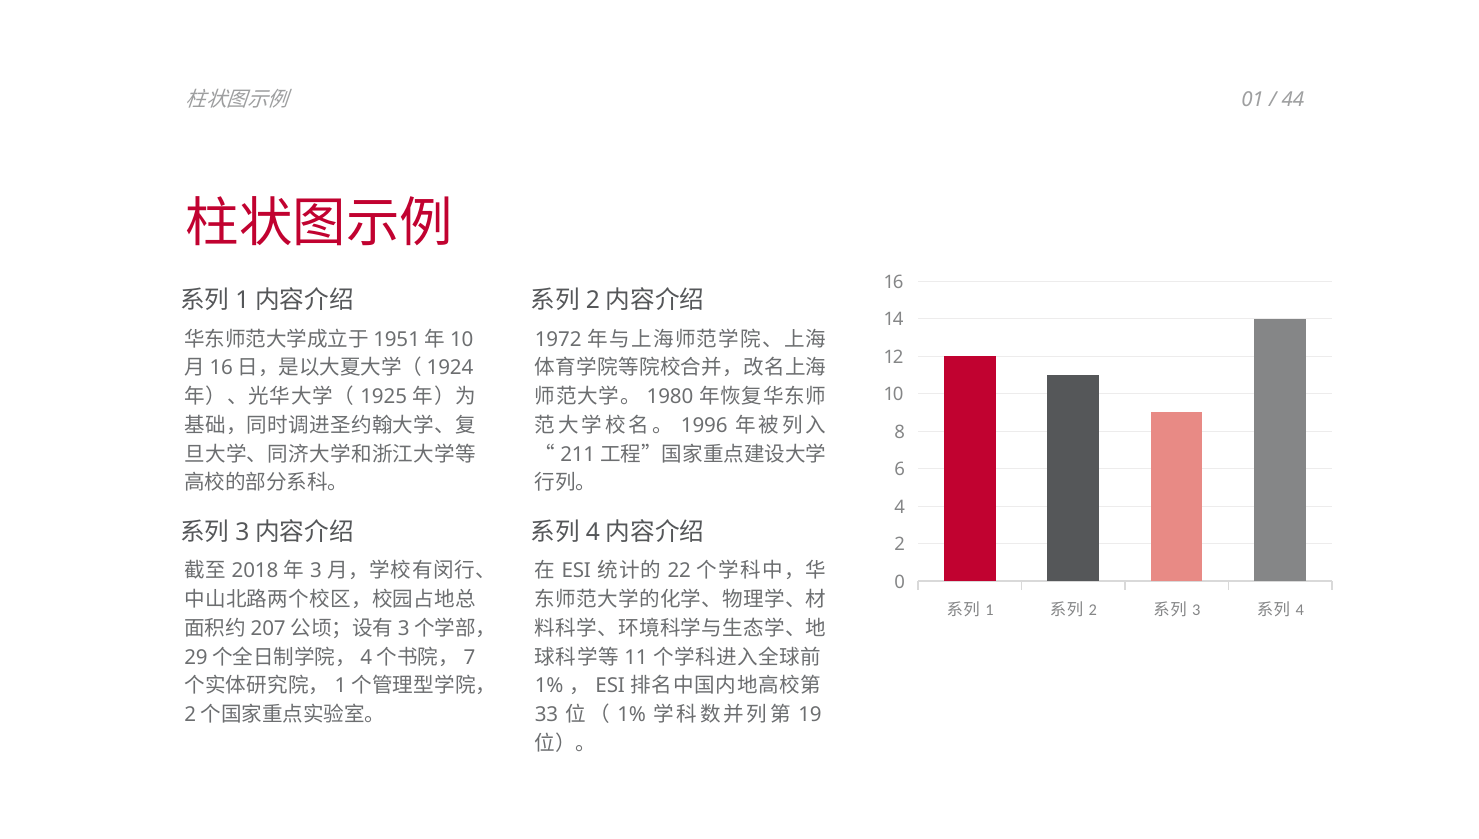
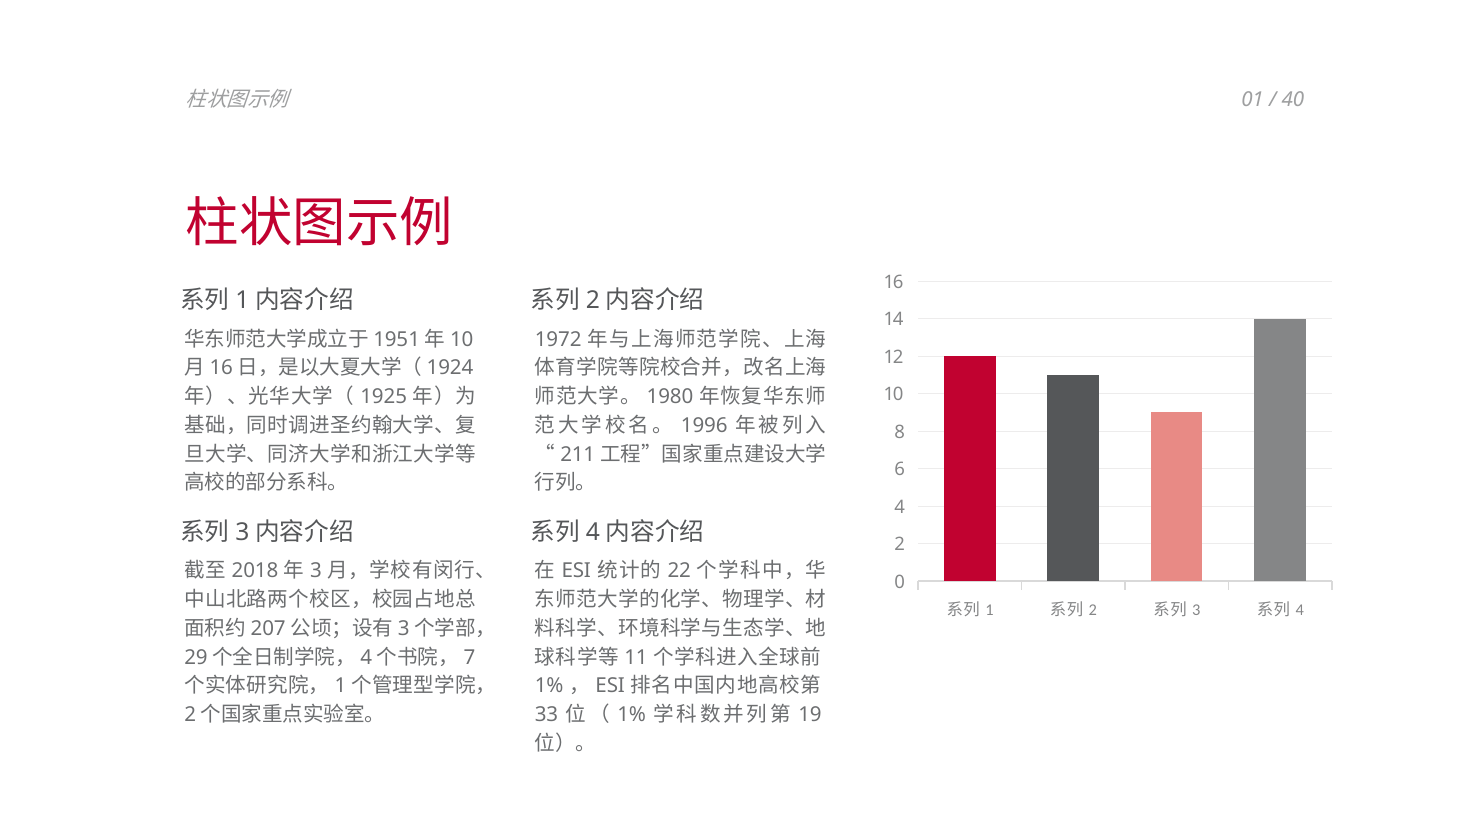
44: 44 -> 40 (1293, 100)
